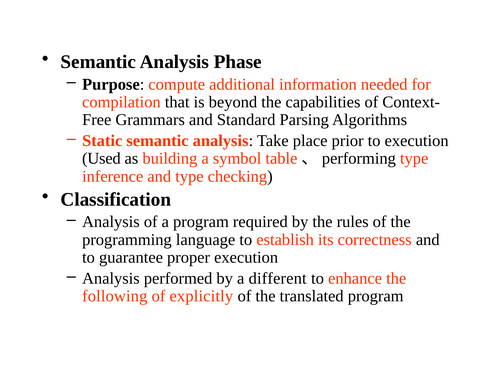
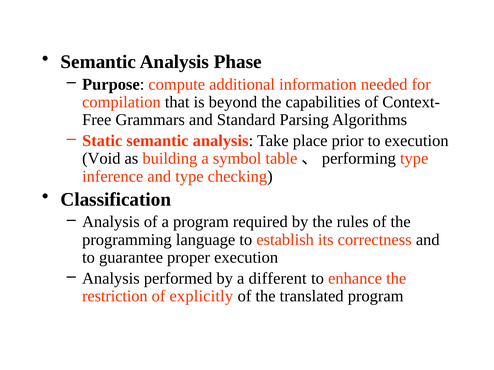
Used: Used -> Void (101, 159)
following: following -> restriction (115, 297)
